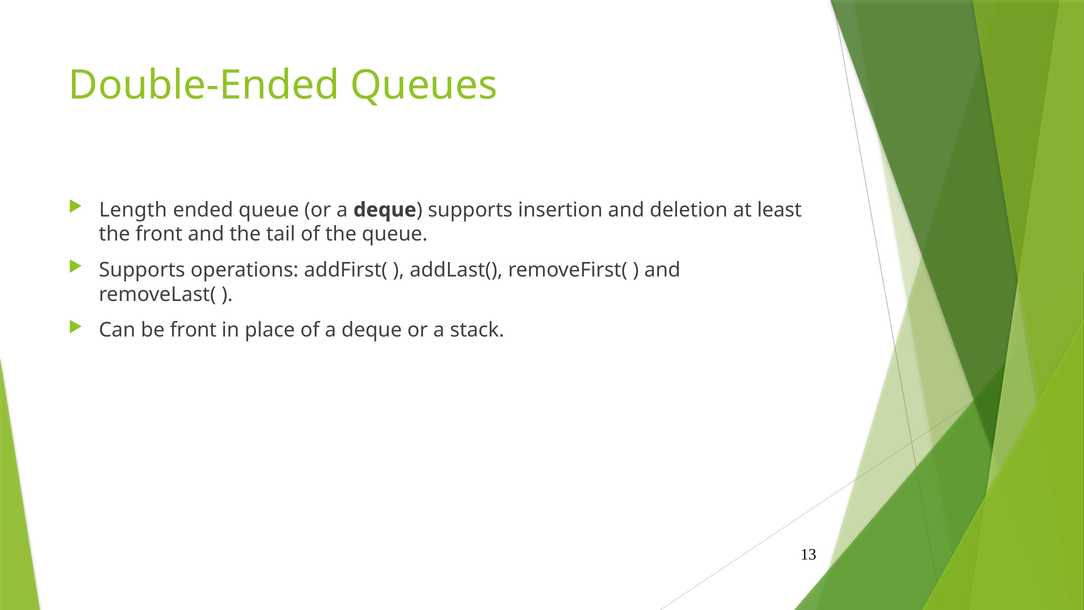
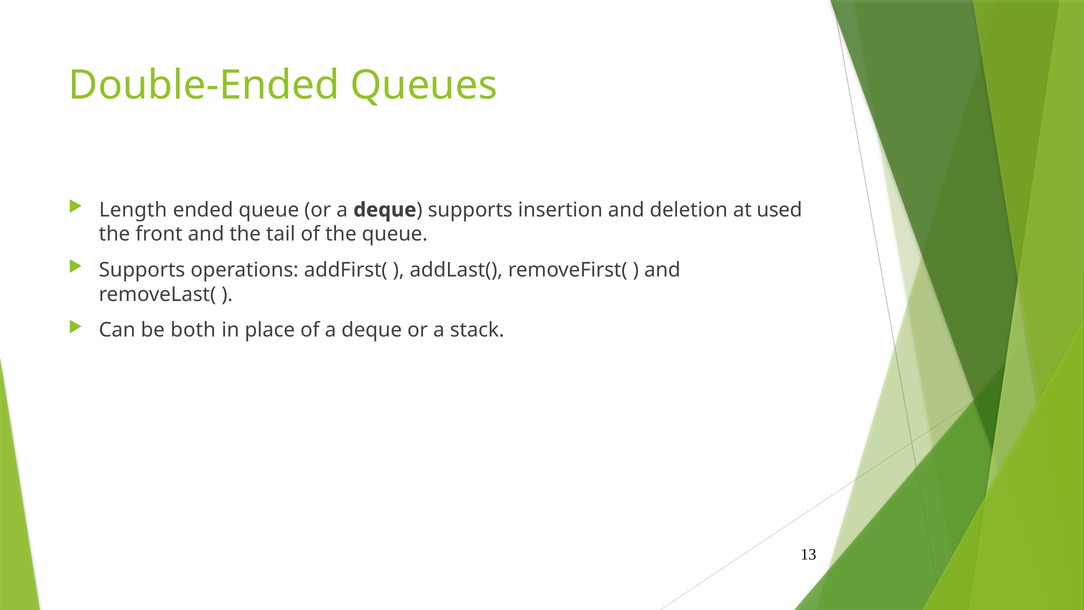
least: least -> used (779, 210)
be front: front -> both (193, 330)
